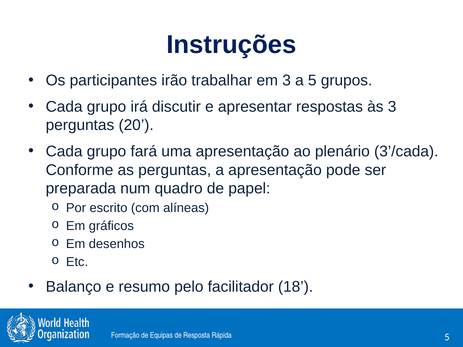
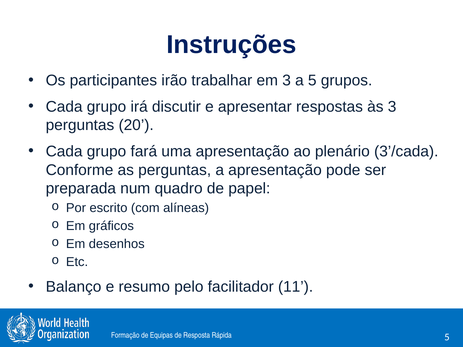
18: 18 -> 11 (296, 287)
